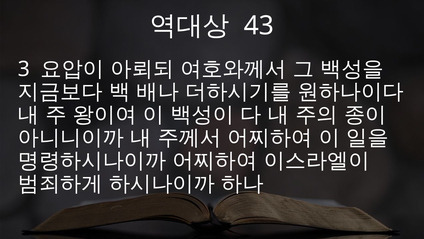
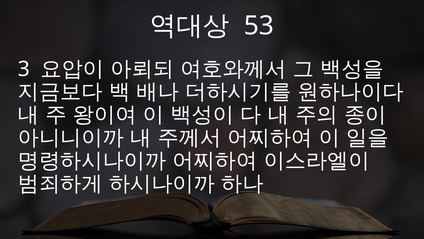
43: 43 -> 53 (259, 26)
